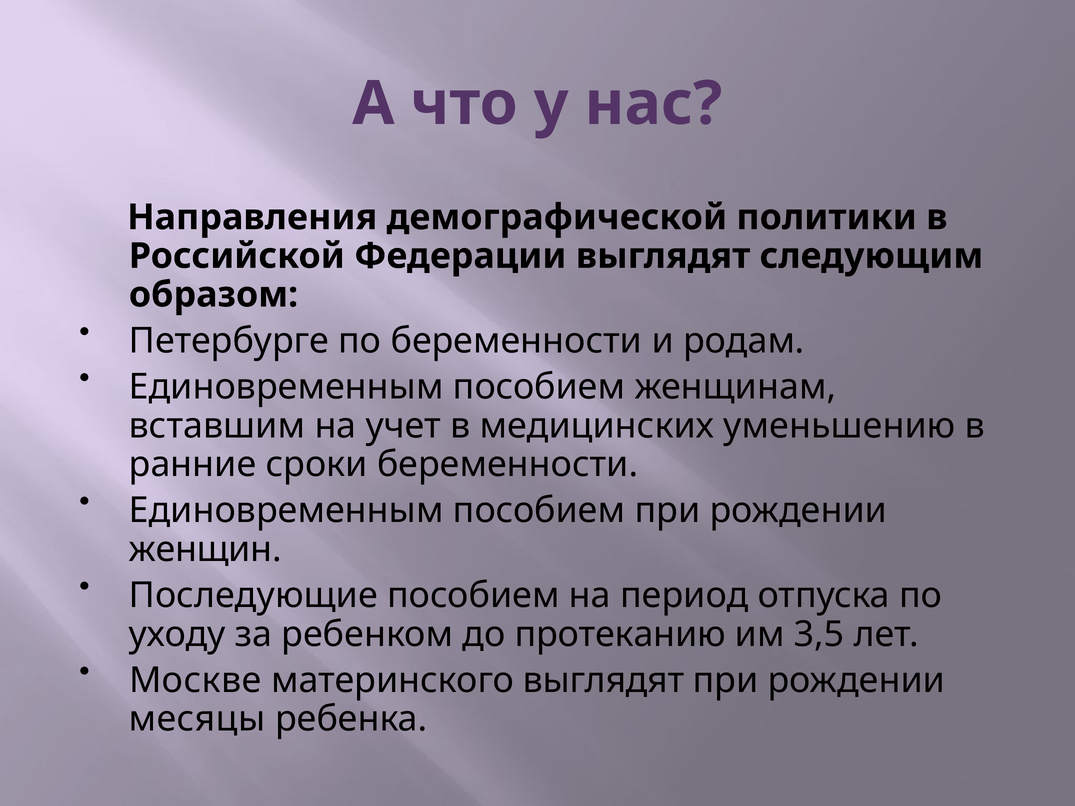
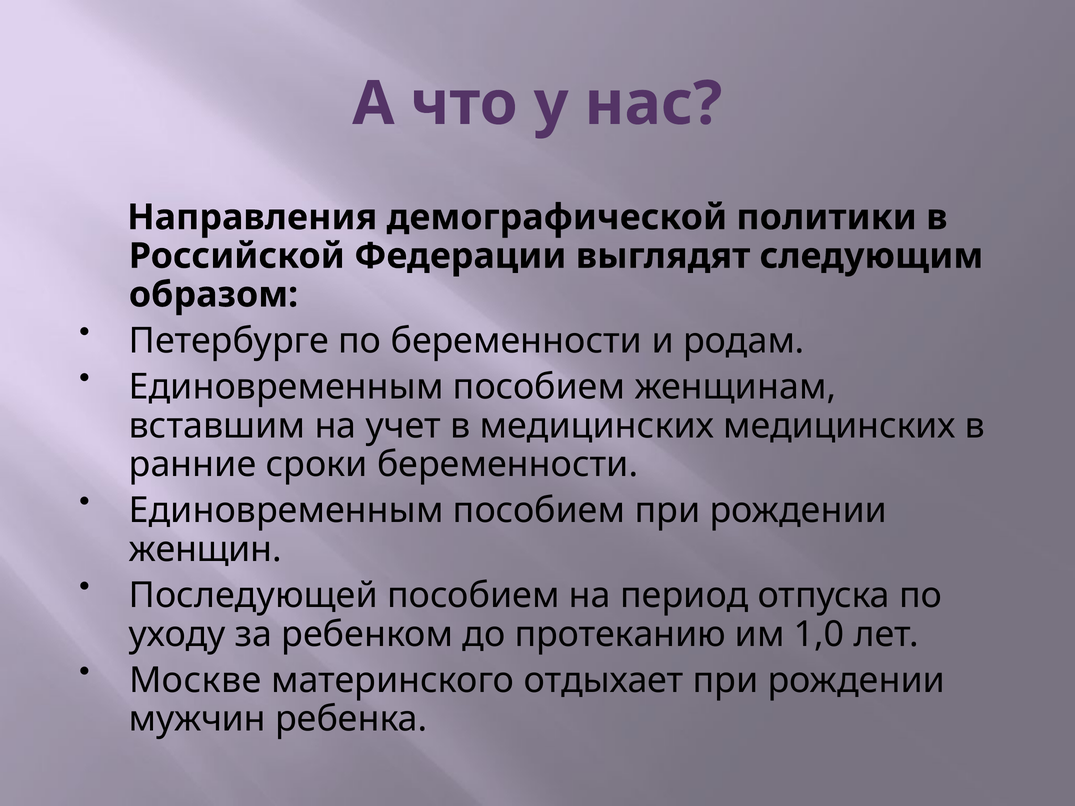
медицинских уменьшению: уменьшению -> медицинских (840, 426)
Последующие: Последующие -> Последующей (253, 596)
3,5: 3,5 -> 1,0 (819, 634)
материнского выглядят: выглядят -> отдыхает (604, 681)
месяцы: месяцы -> мужчин (197, 719)
